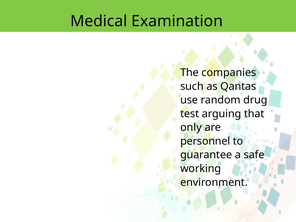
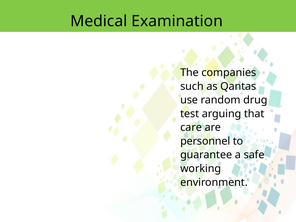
only: only -> care (191, 127)
